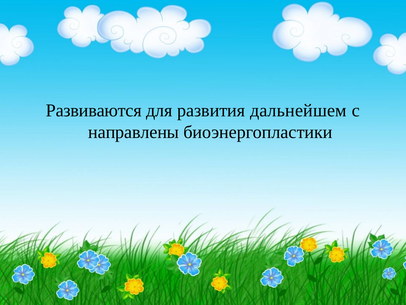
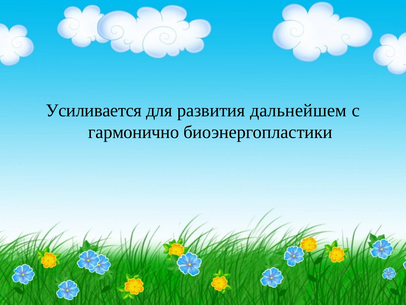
Развиваются: Развиваются -> Усиливается (94, 110)
направлены: направлены -> гармонично (134, 132)
